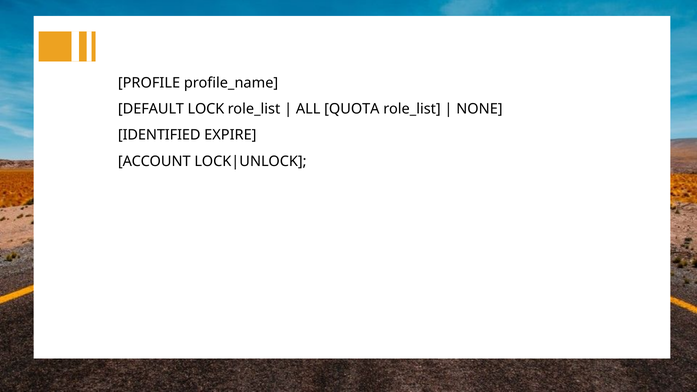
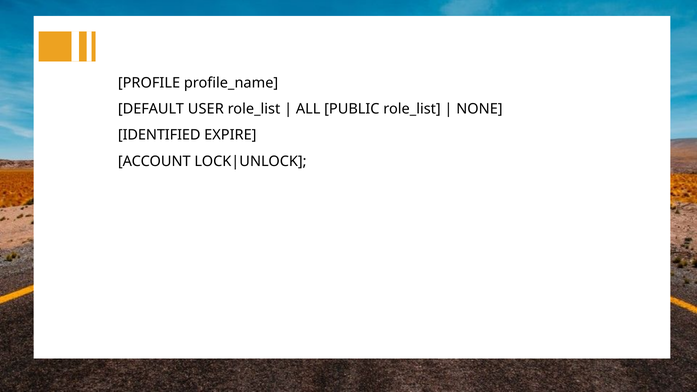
LOCK: LOCK -> USER (206, 109)
QUOTA: QUOTA -> PUBLIC (352, 109)
